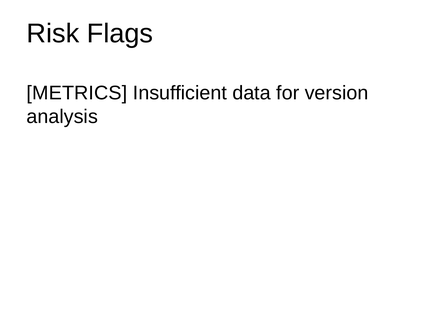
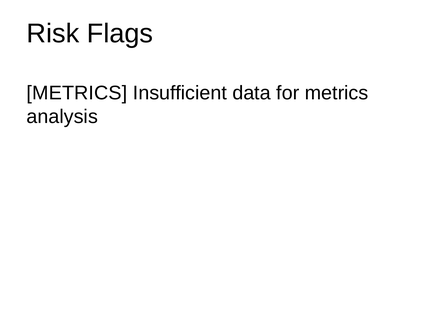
for version: version -> metrics (337, 93)
